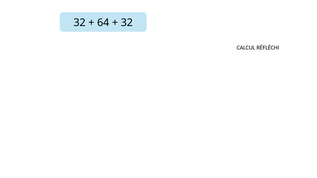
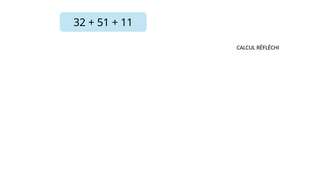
64: 64 -> 51 (103, 23)
32: 32 -> 11 (127, 23)
